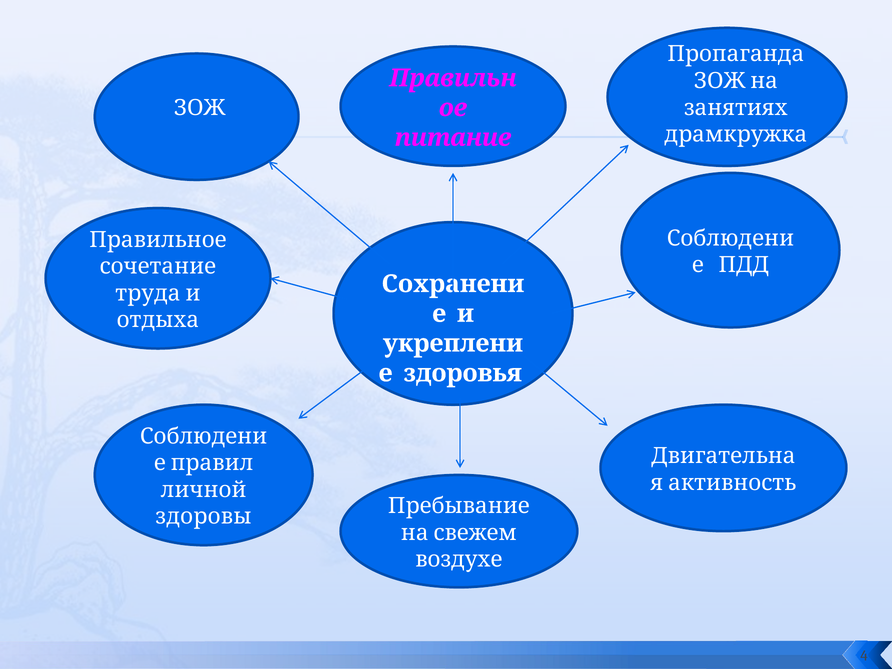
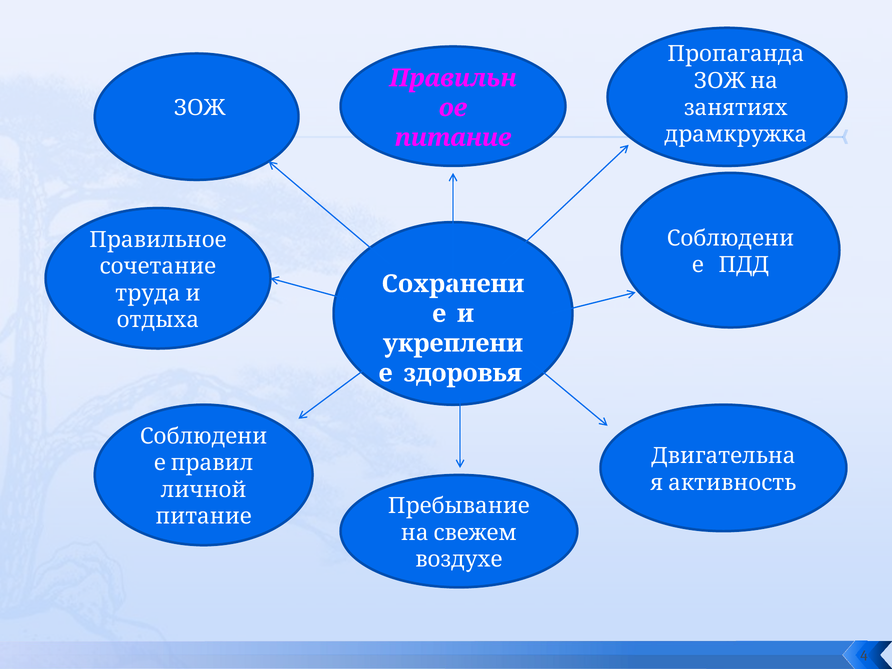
здоровы: здоровы -> питание (204, 517)
